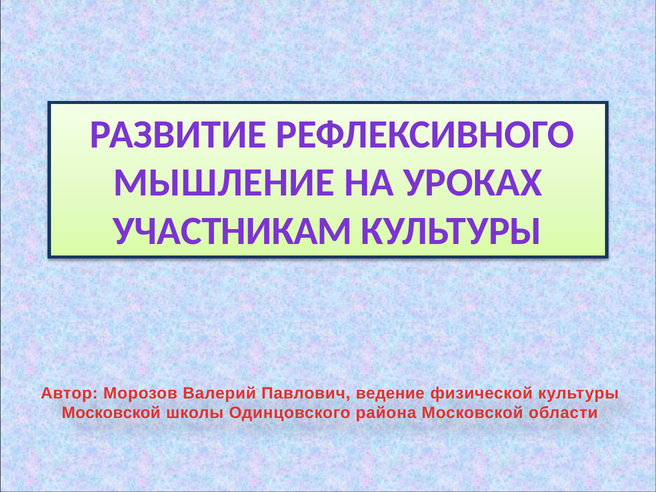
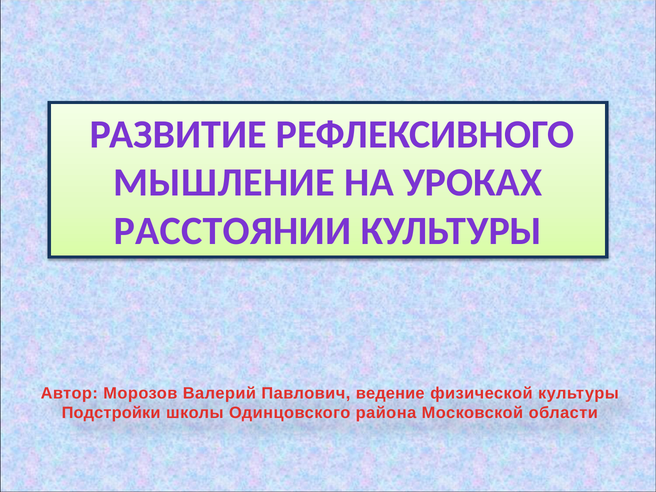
УЧАСТНИКАМ: УЧАСТНИКАМ -> РАССТОЯНИИ (232, 231)
Московской: Московской -> Подстройки (111, 413)
